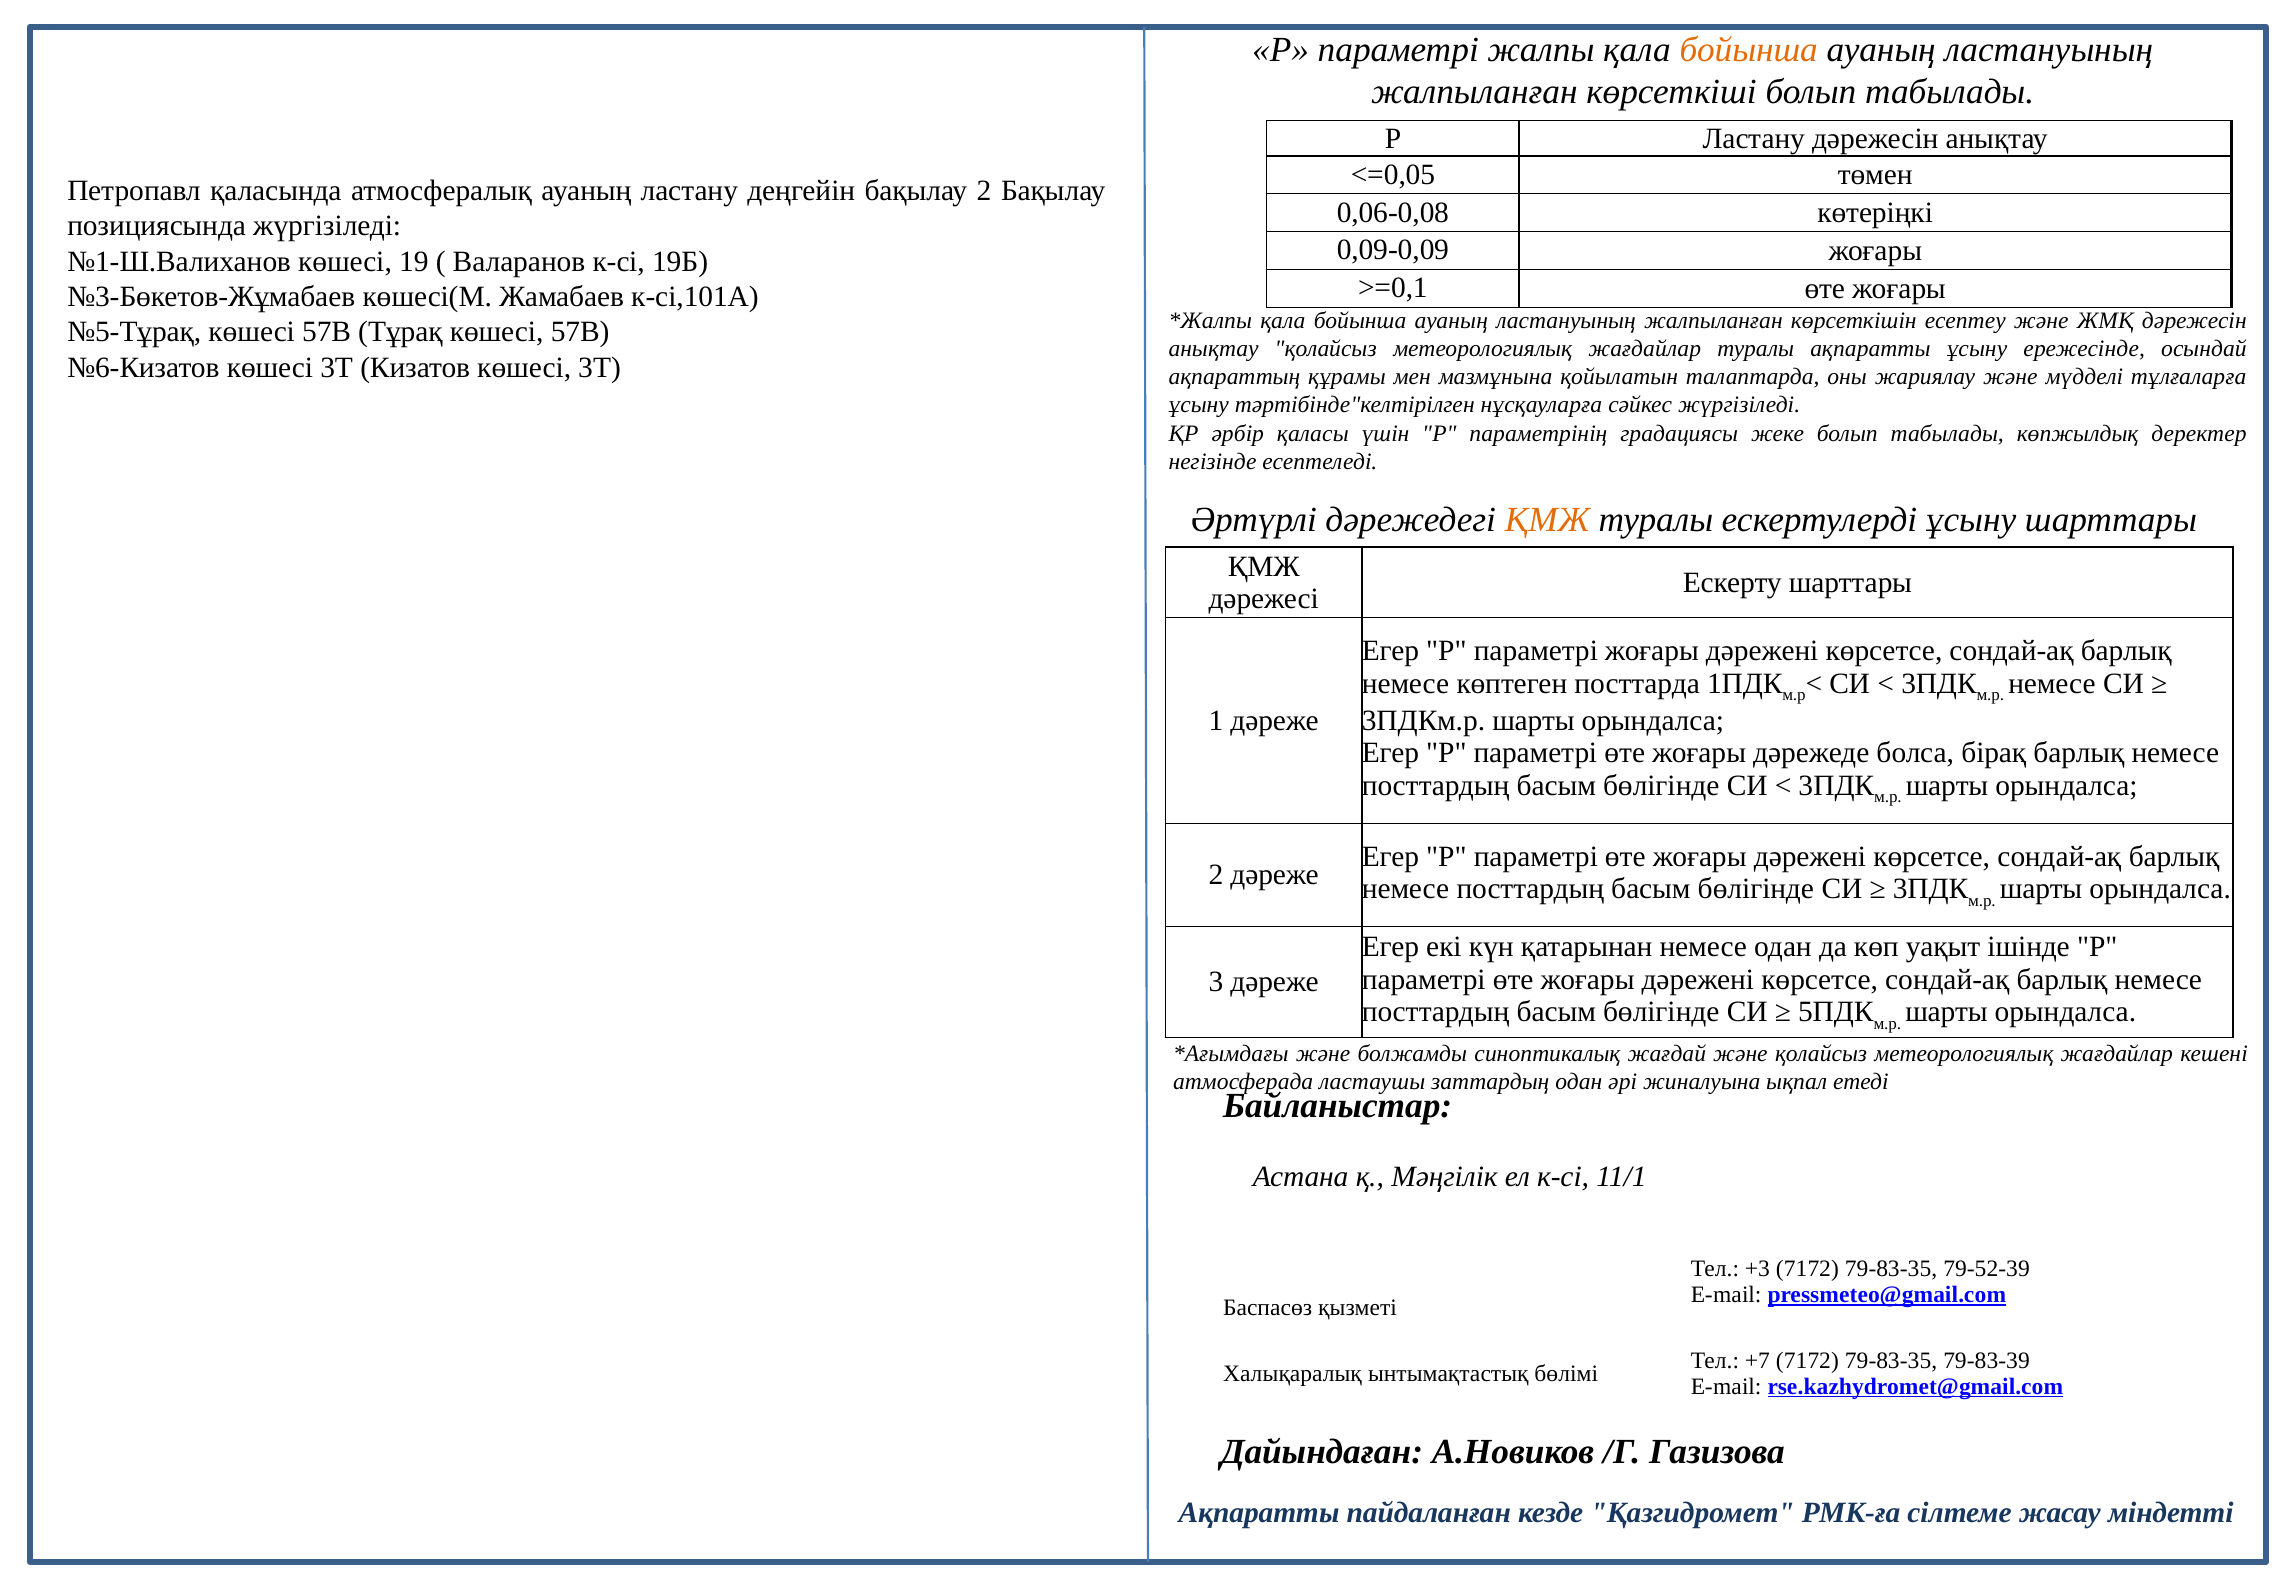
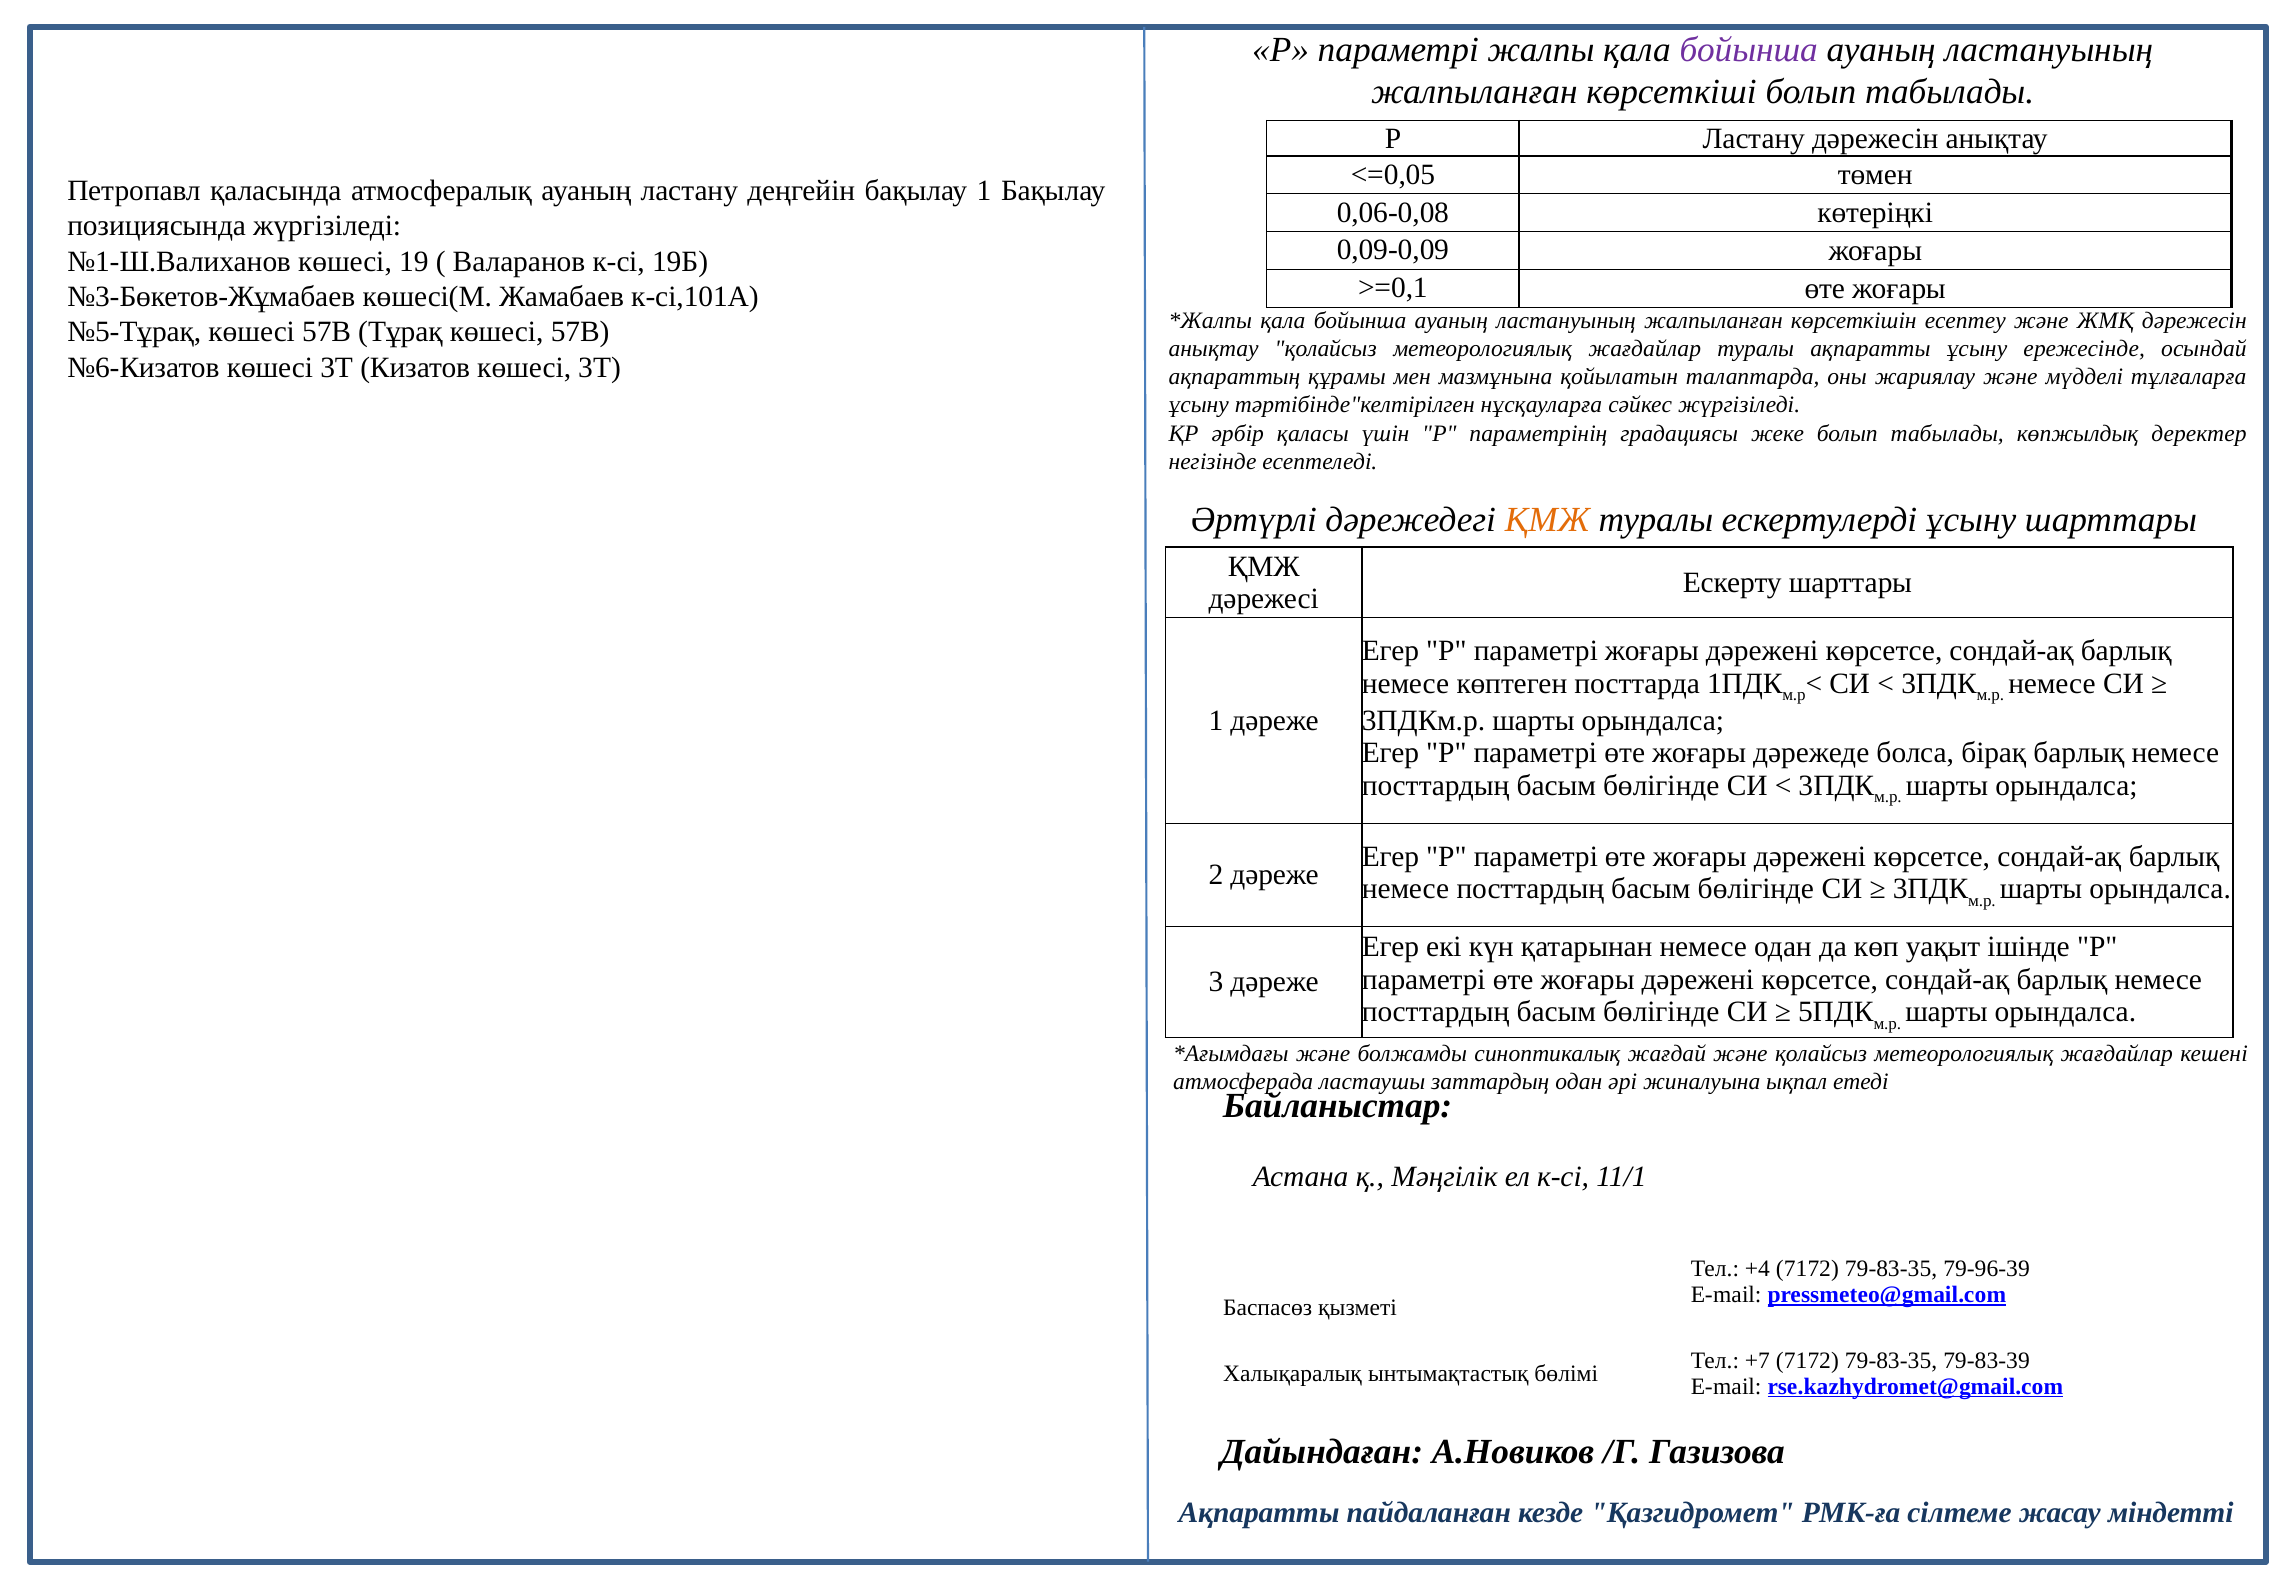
бойынша colour: orange -> purple (1749, 49)
бақылау 2: 2 -> 1 (984, 191)
+3: +3 -> +4 (1757, 1269)
79-52-39: 79-52-39 -> 79-96-39 (1987, 1269)
